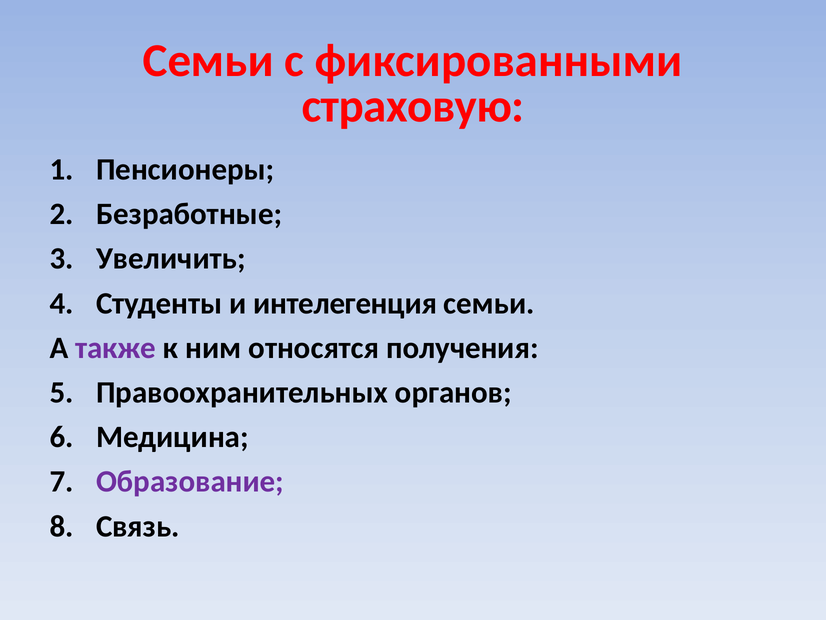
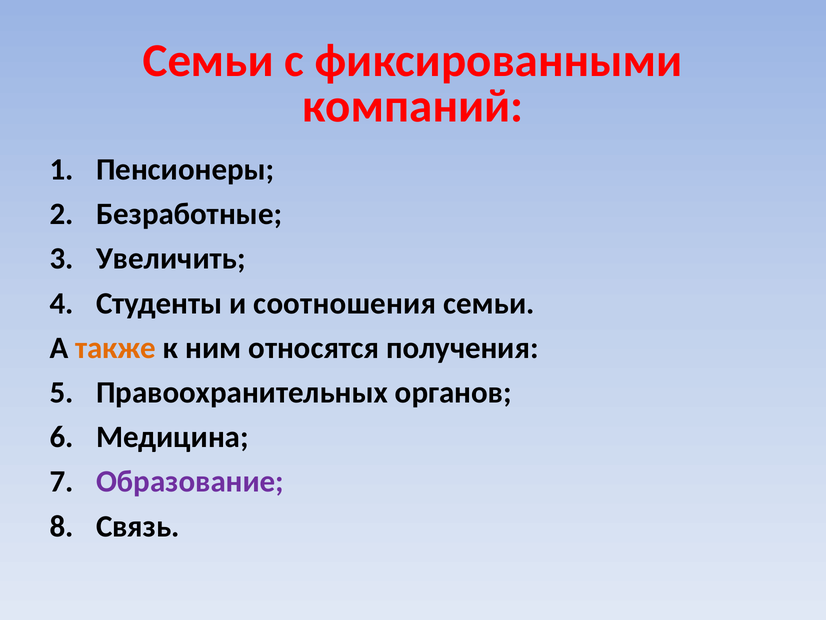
страховую: страховую -> компаний (413, 106)
интелегенция: интелегенция -> соотношения (345, 303)
также colour: purple -> orange (116, 348)
